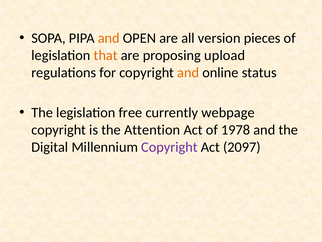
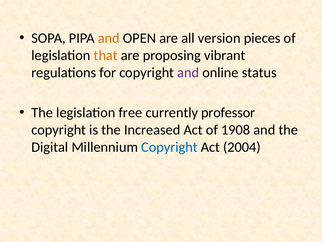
upload: upload -> vibrant (225, 55)
and colour: orange -> purple (188, 72)
webpage: webpage -> professor (228, 112)
Attention: Attention -> Increased (152, 130)
1978: 1978 -> 1908 (236, 130)
Copyright colour: purple -> blue (169, 147)
2097: 2097 -> 2004 (242, 147)
